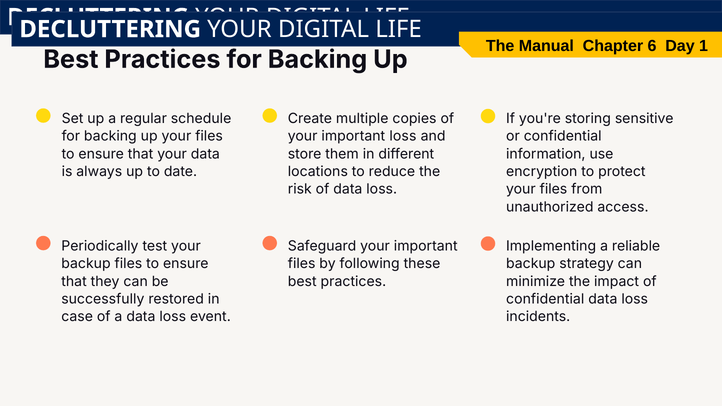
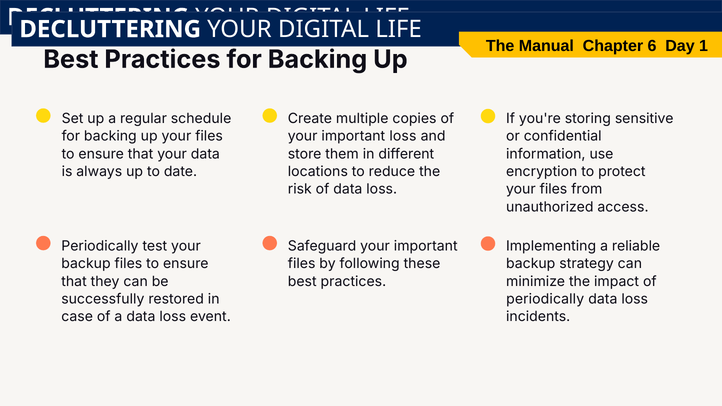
confidential: confidential -> periodically (545, 299)
